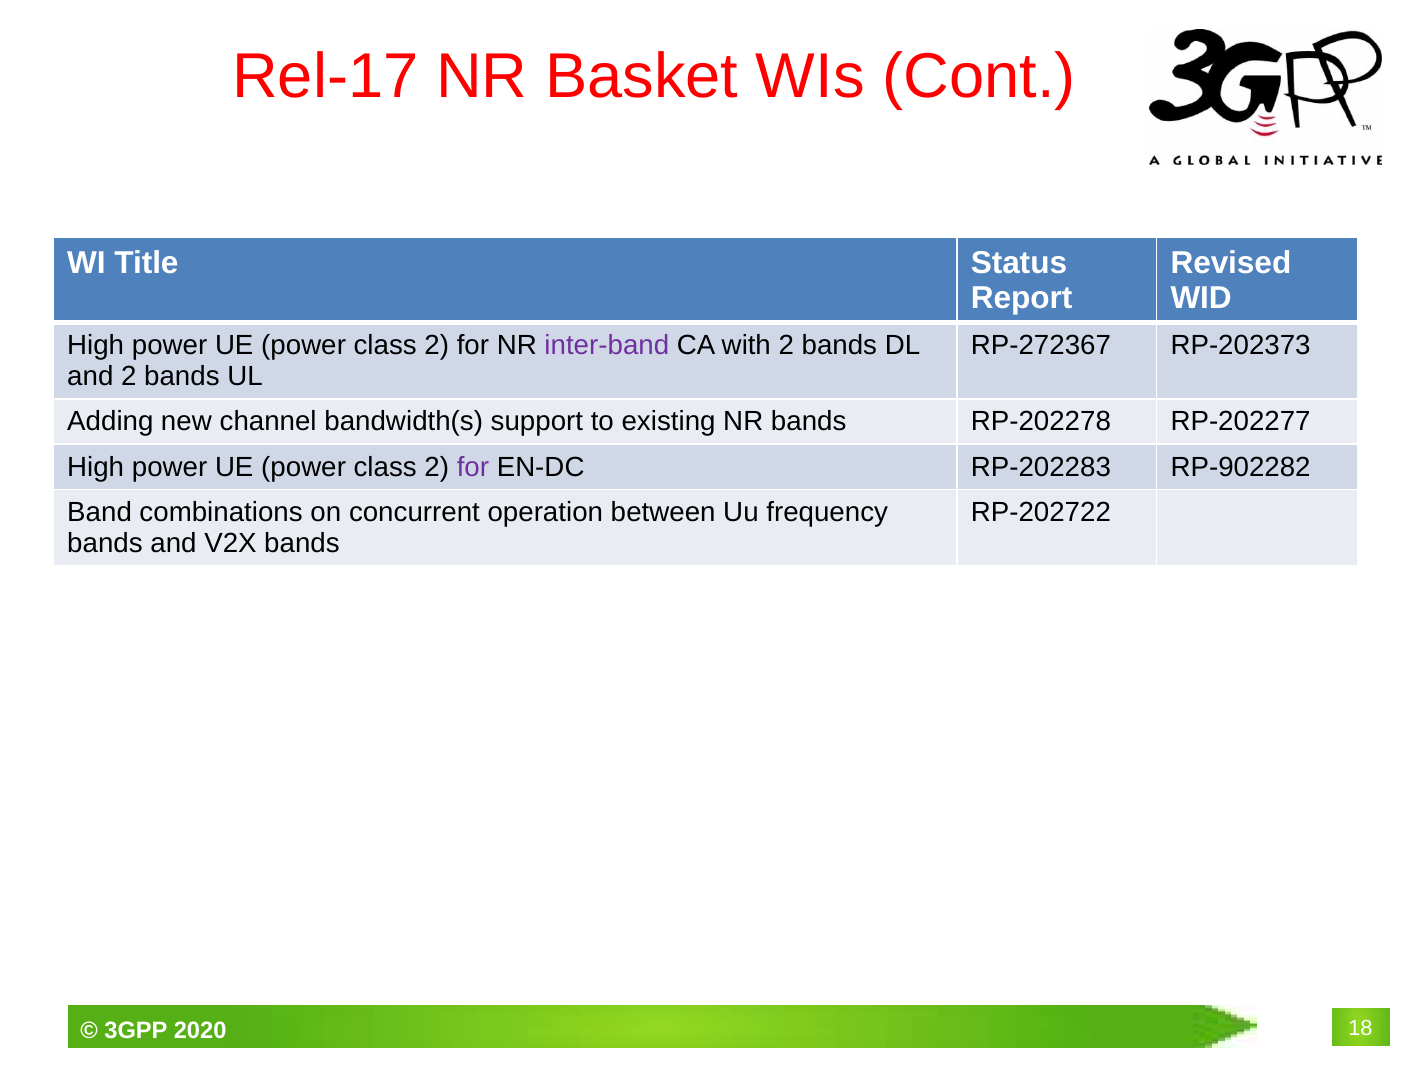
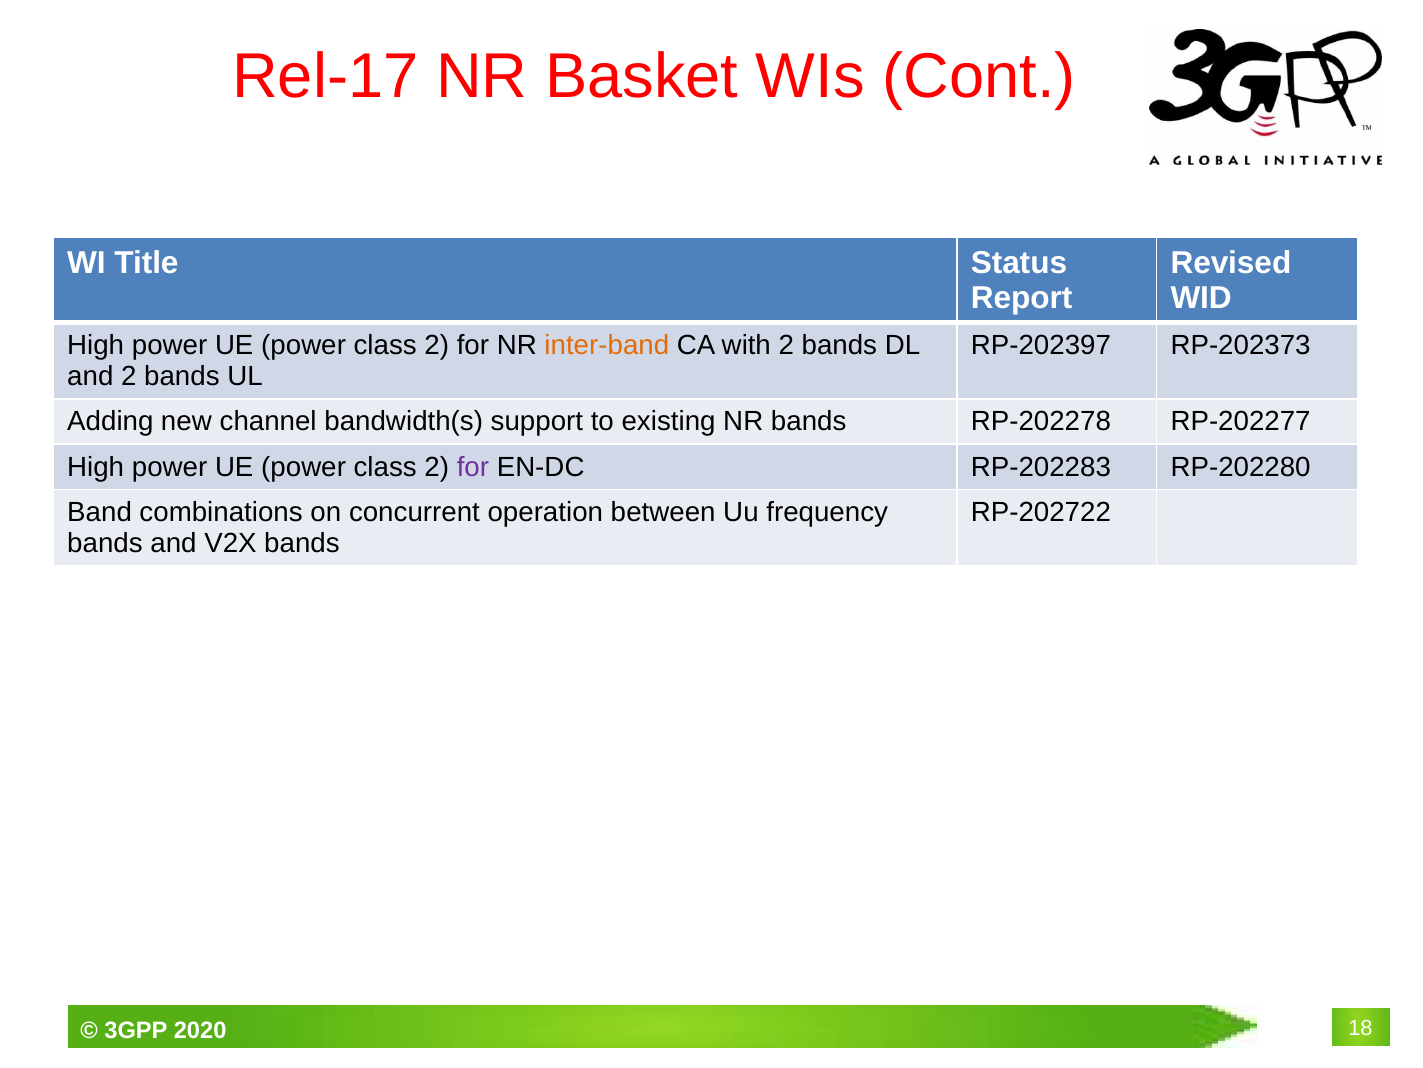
inter-band colour: purple -> orange (607, 345)
RP‑272367: RP‑272367 -> RP‑202397 (1041, 345)
RP-902282: RP-902282 -> RP-202280 (1241, 467)
